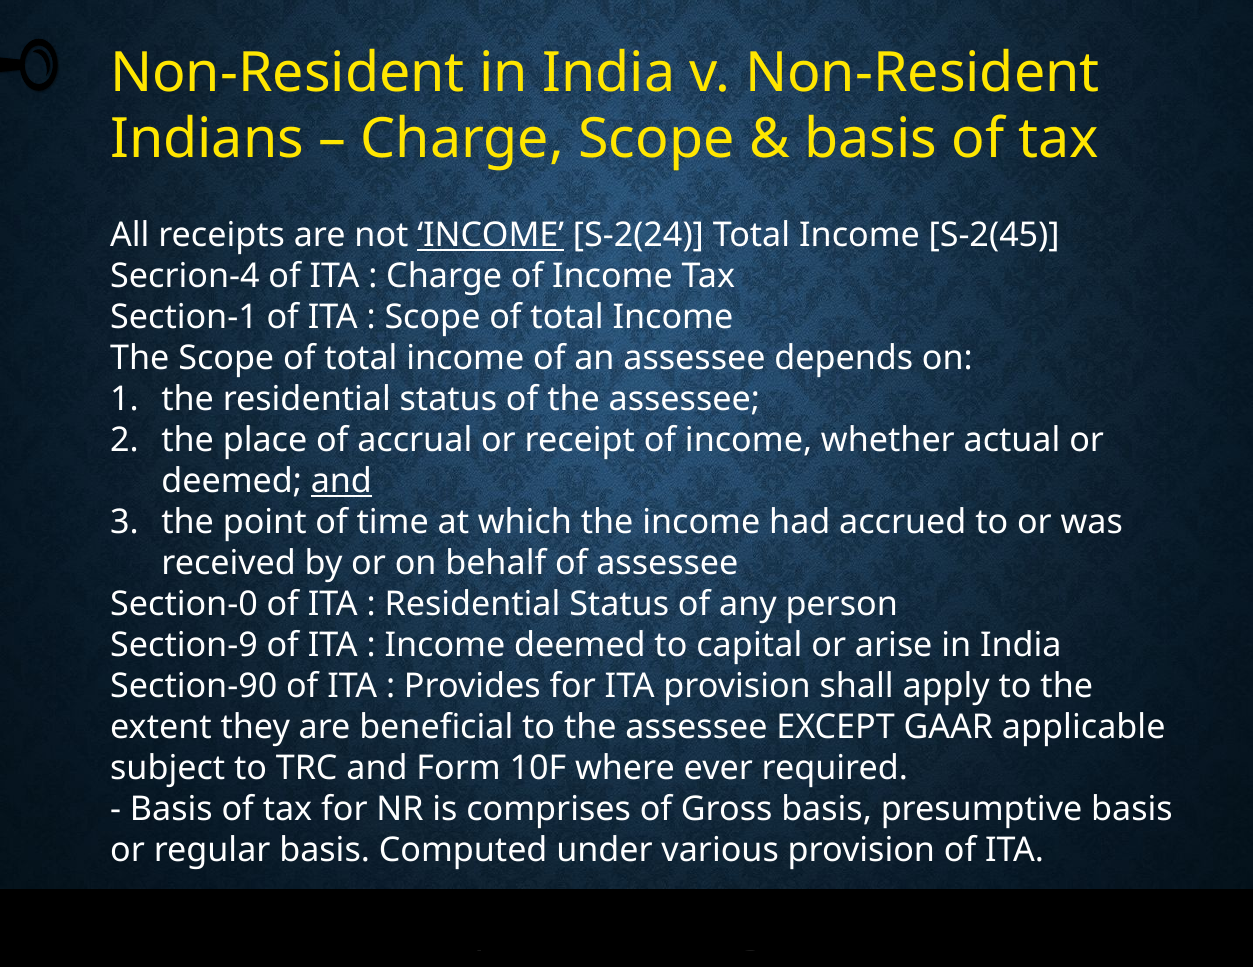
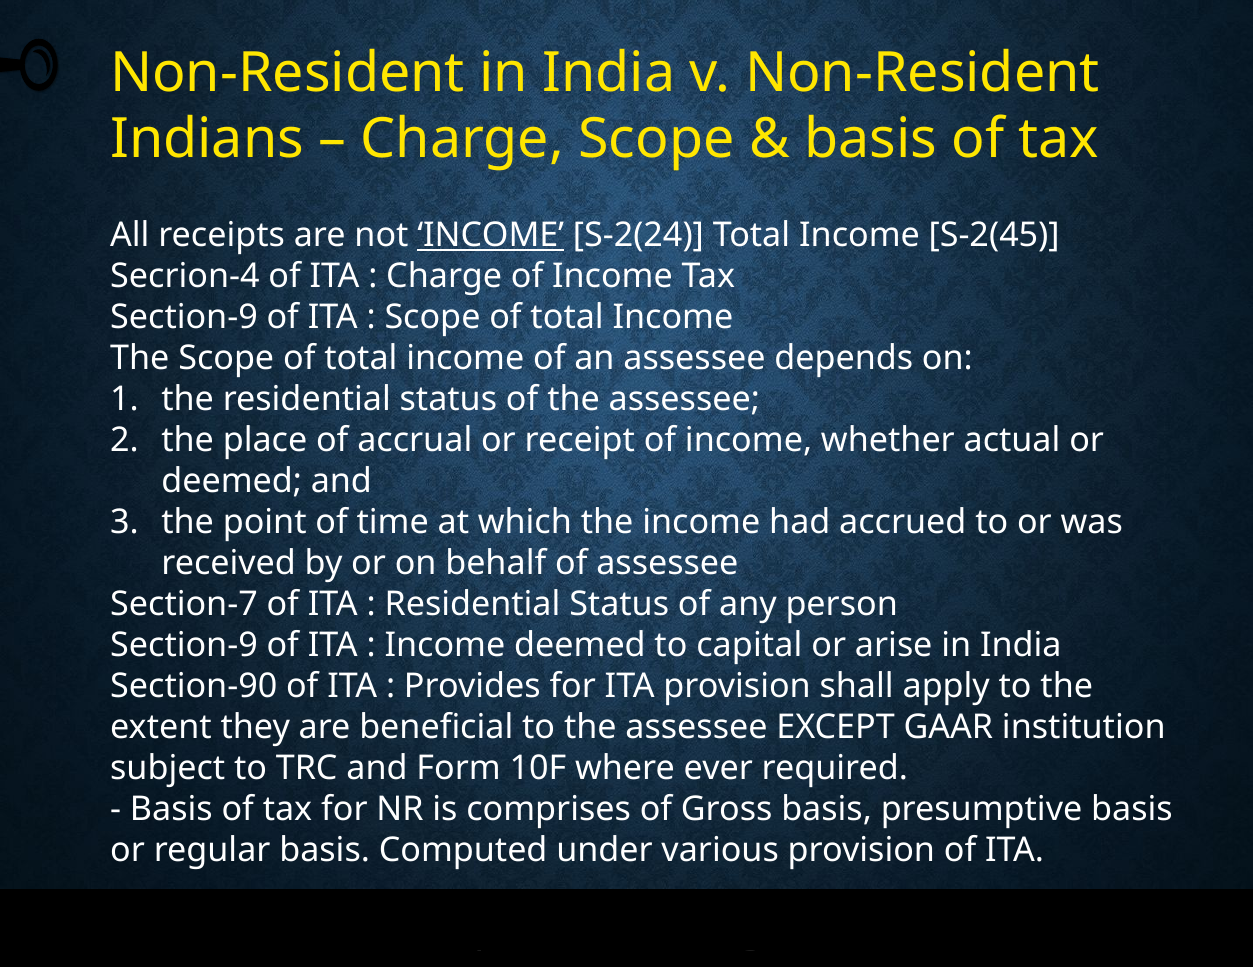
Section-1: Section-1 -> Section-9 (184, 317)
and underline: present -> none (341, 481)
Section-0: Section-0 -> Section-7 (184, 604)
applicable: applicable -> institution (1084, 727)
